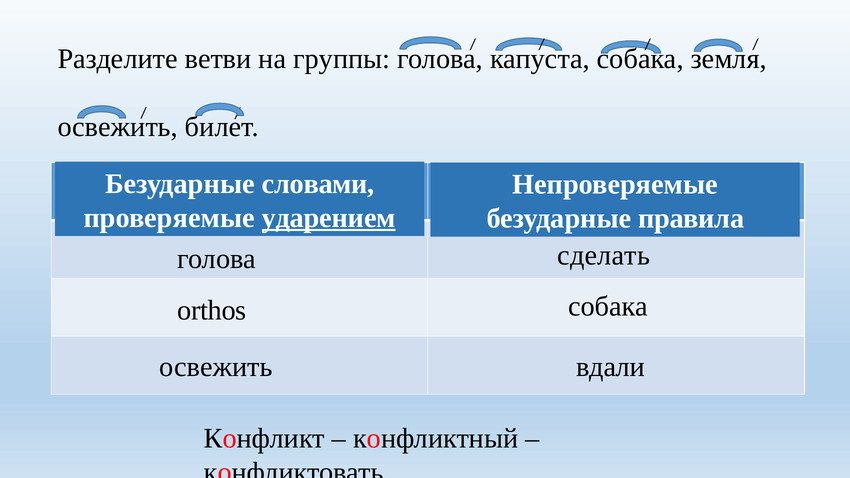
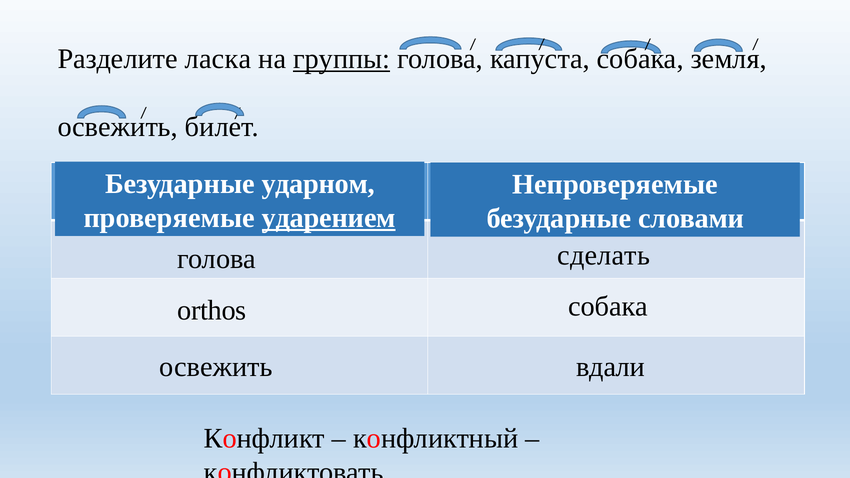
ветви: ветви -> ласка (218, 59)
группы underline: none -> present (342, 59)
словами: словами -> ударном (318, 184)
правила: правила -> словами (691, 219)
